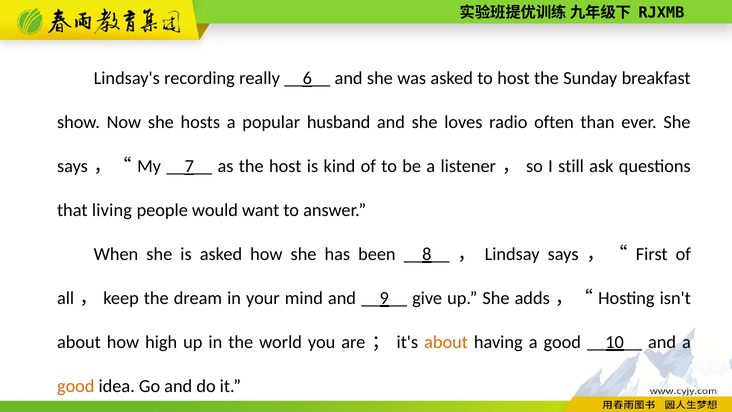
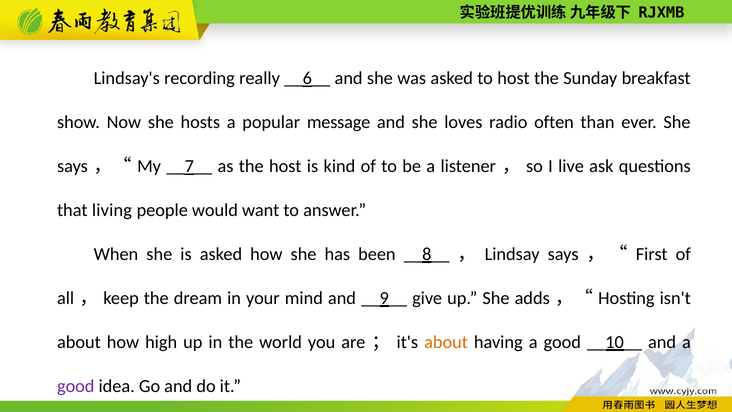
husband: husband -> message (339, 122)
still: still -> live (571, 166)
good colour: orange -> purple (76, 386)
